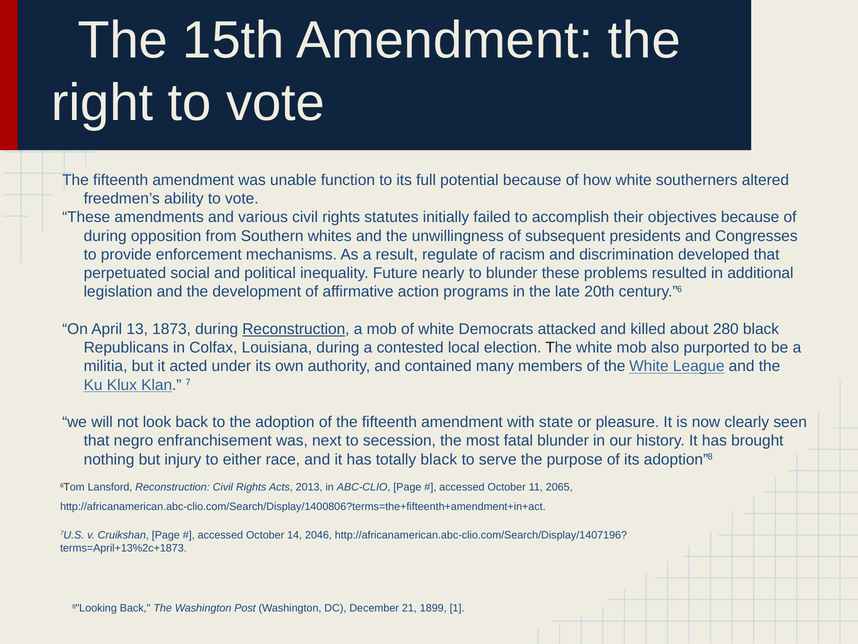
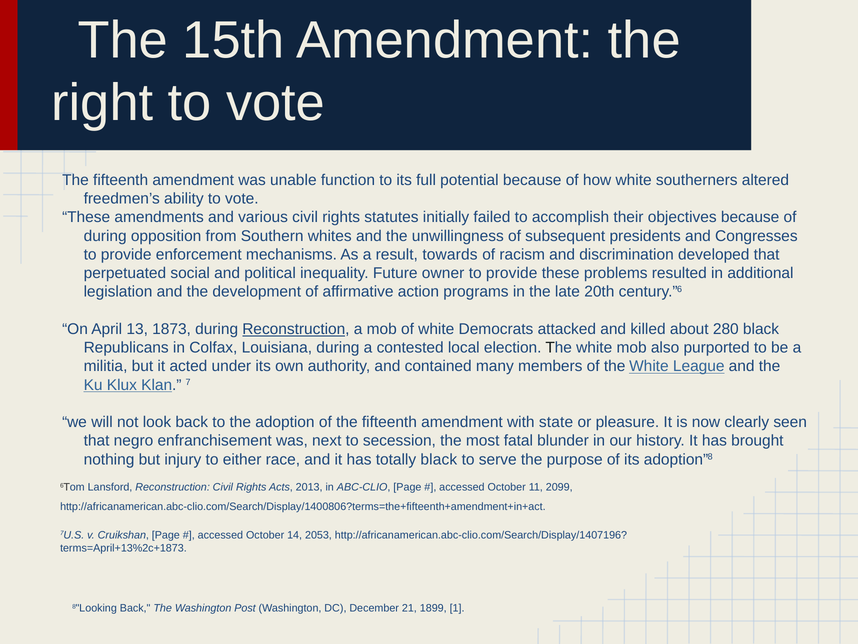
regulate: regulate -> towards (450, 254)
nearly: nearly -> owner (443, 273)
blunder: blunder -> provide (512, 273)
2065: 2065 -> 2099 (559, 487)
2046: 2046 -> 2053 (318, 535)
